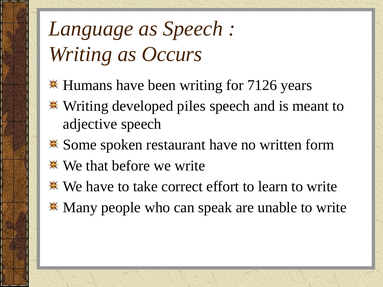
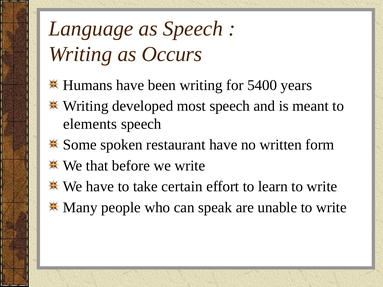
7126: 7126 -> 5400 (262, 85)
piles: piles -> most (191, 106)
adjective: adjective -> elements (90, 124)
correct: correct -> certain (182, 187)
